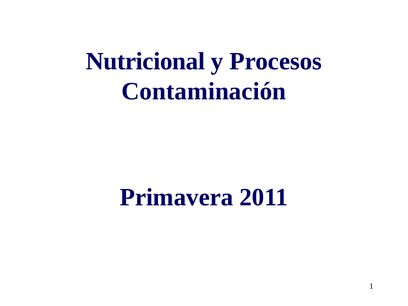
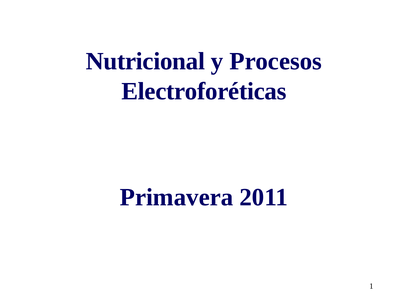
Contaminación: Contaminación -> Electroforéticas (204, 91)
